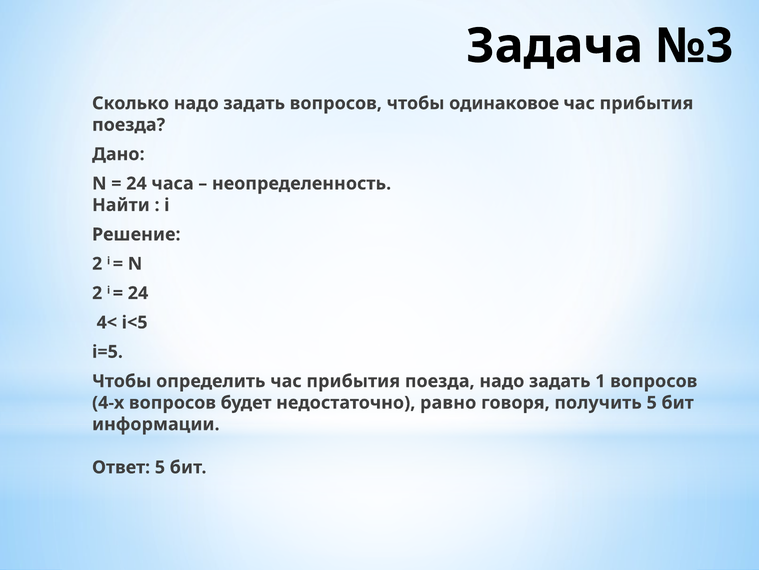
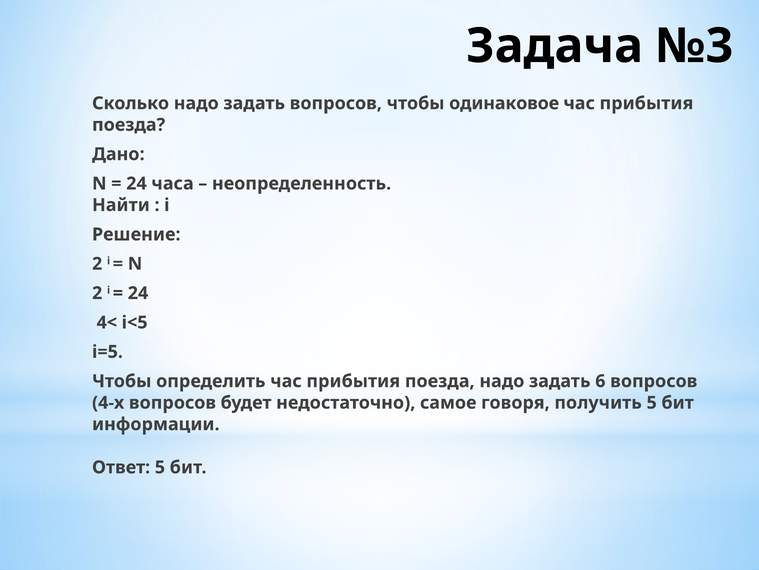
1: 1 -> 6 (600, 381)
равно: равно -> самое (448, 402)
